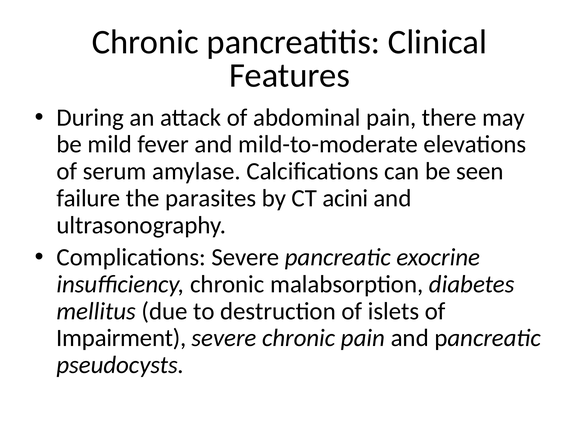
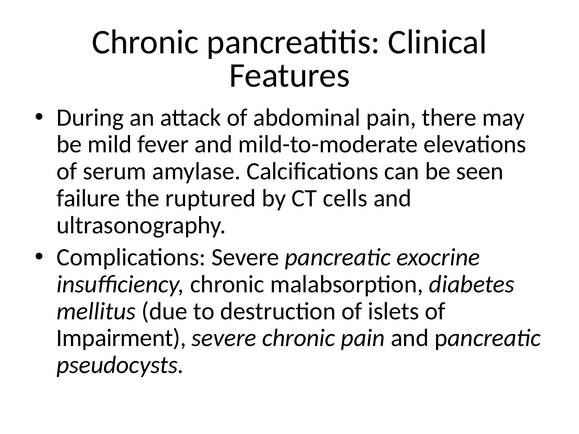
parasites: parasites -> ruptured (211, 198)
acini: acini -> cells (345, 198)
